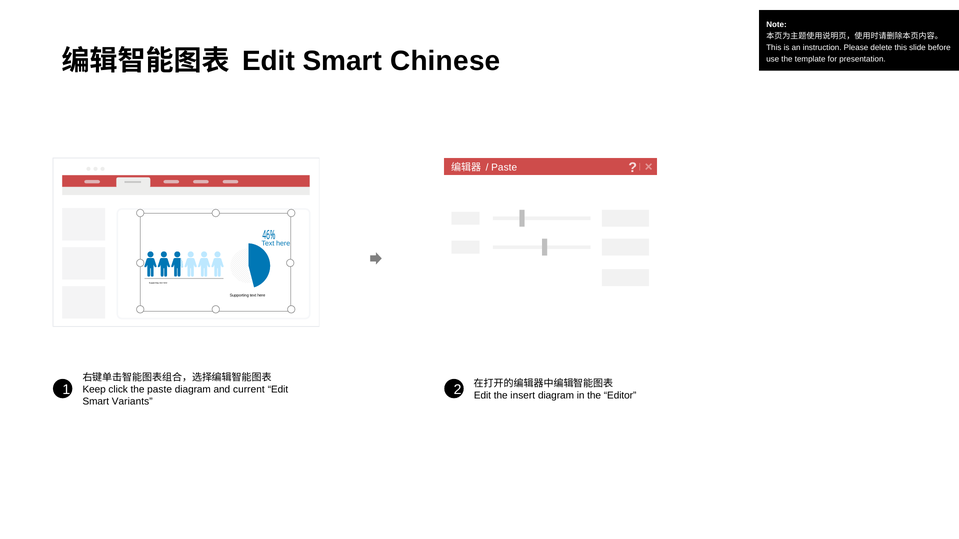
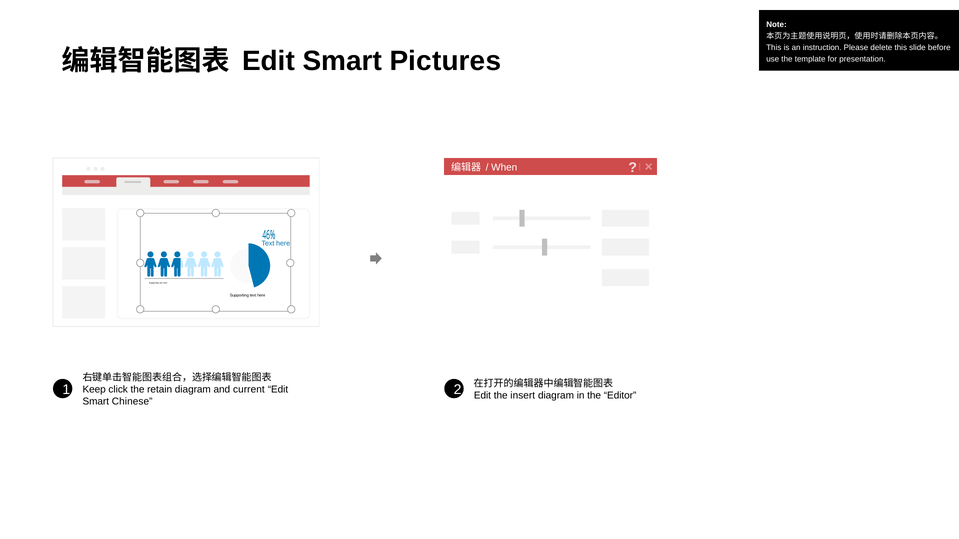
Chinese: Chinese -> Pictures (445, 61)
Paste: Paste -> When (504, 167)
the paste: paste -> retain (160, 390)
Variants: Variants -> Chinese (132, 402)
